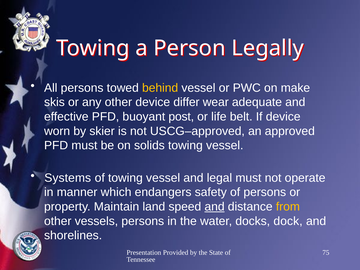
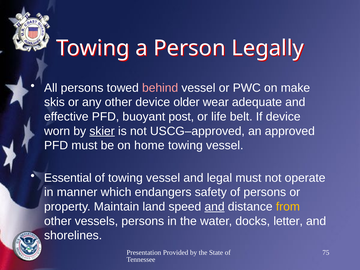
behind colour: yellow -> pink (160, 88)
differ: differ -> older (186, 102)
skier underline: none -> present (102, 131)
solids: solids -> home (149, 145)
Systems: Systems -> Essential (68, 178)
dock: dock -> letter (288, 221)
